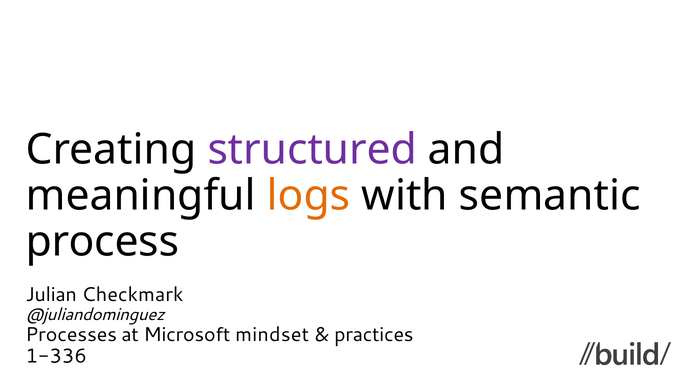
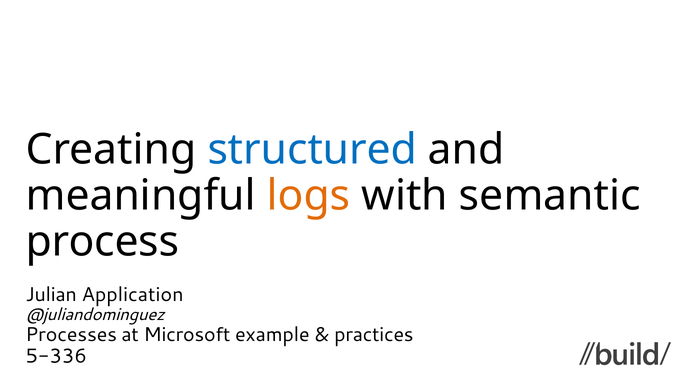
structured colour: purple -> blue (312, 150)
Checkmark: Checkmark -> Application (133, 295)
mindset: mindset -> example (272, 335)
1-336: 1-336 -> 5-336 (56, 356)
